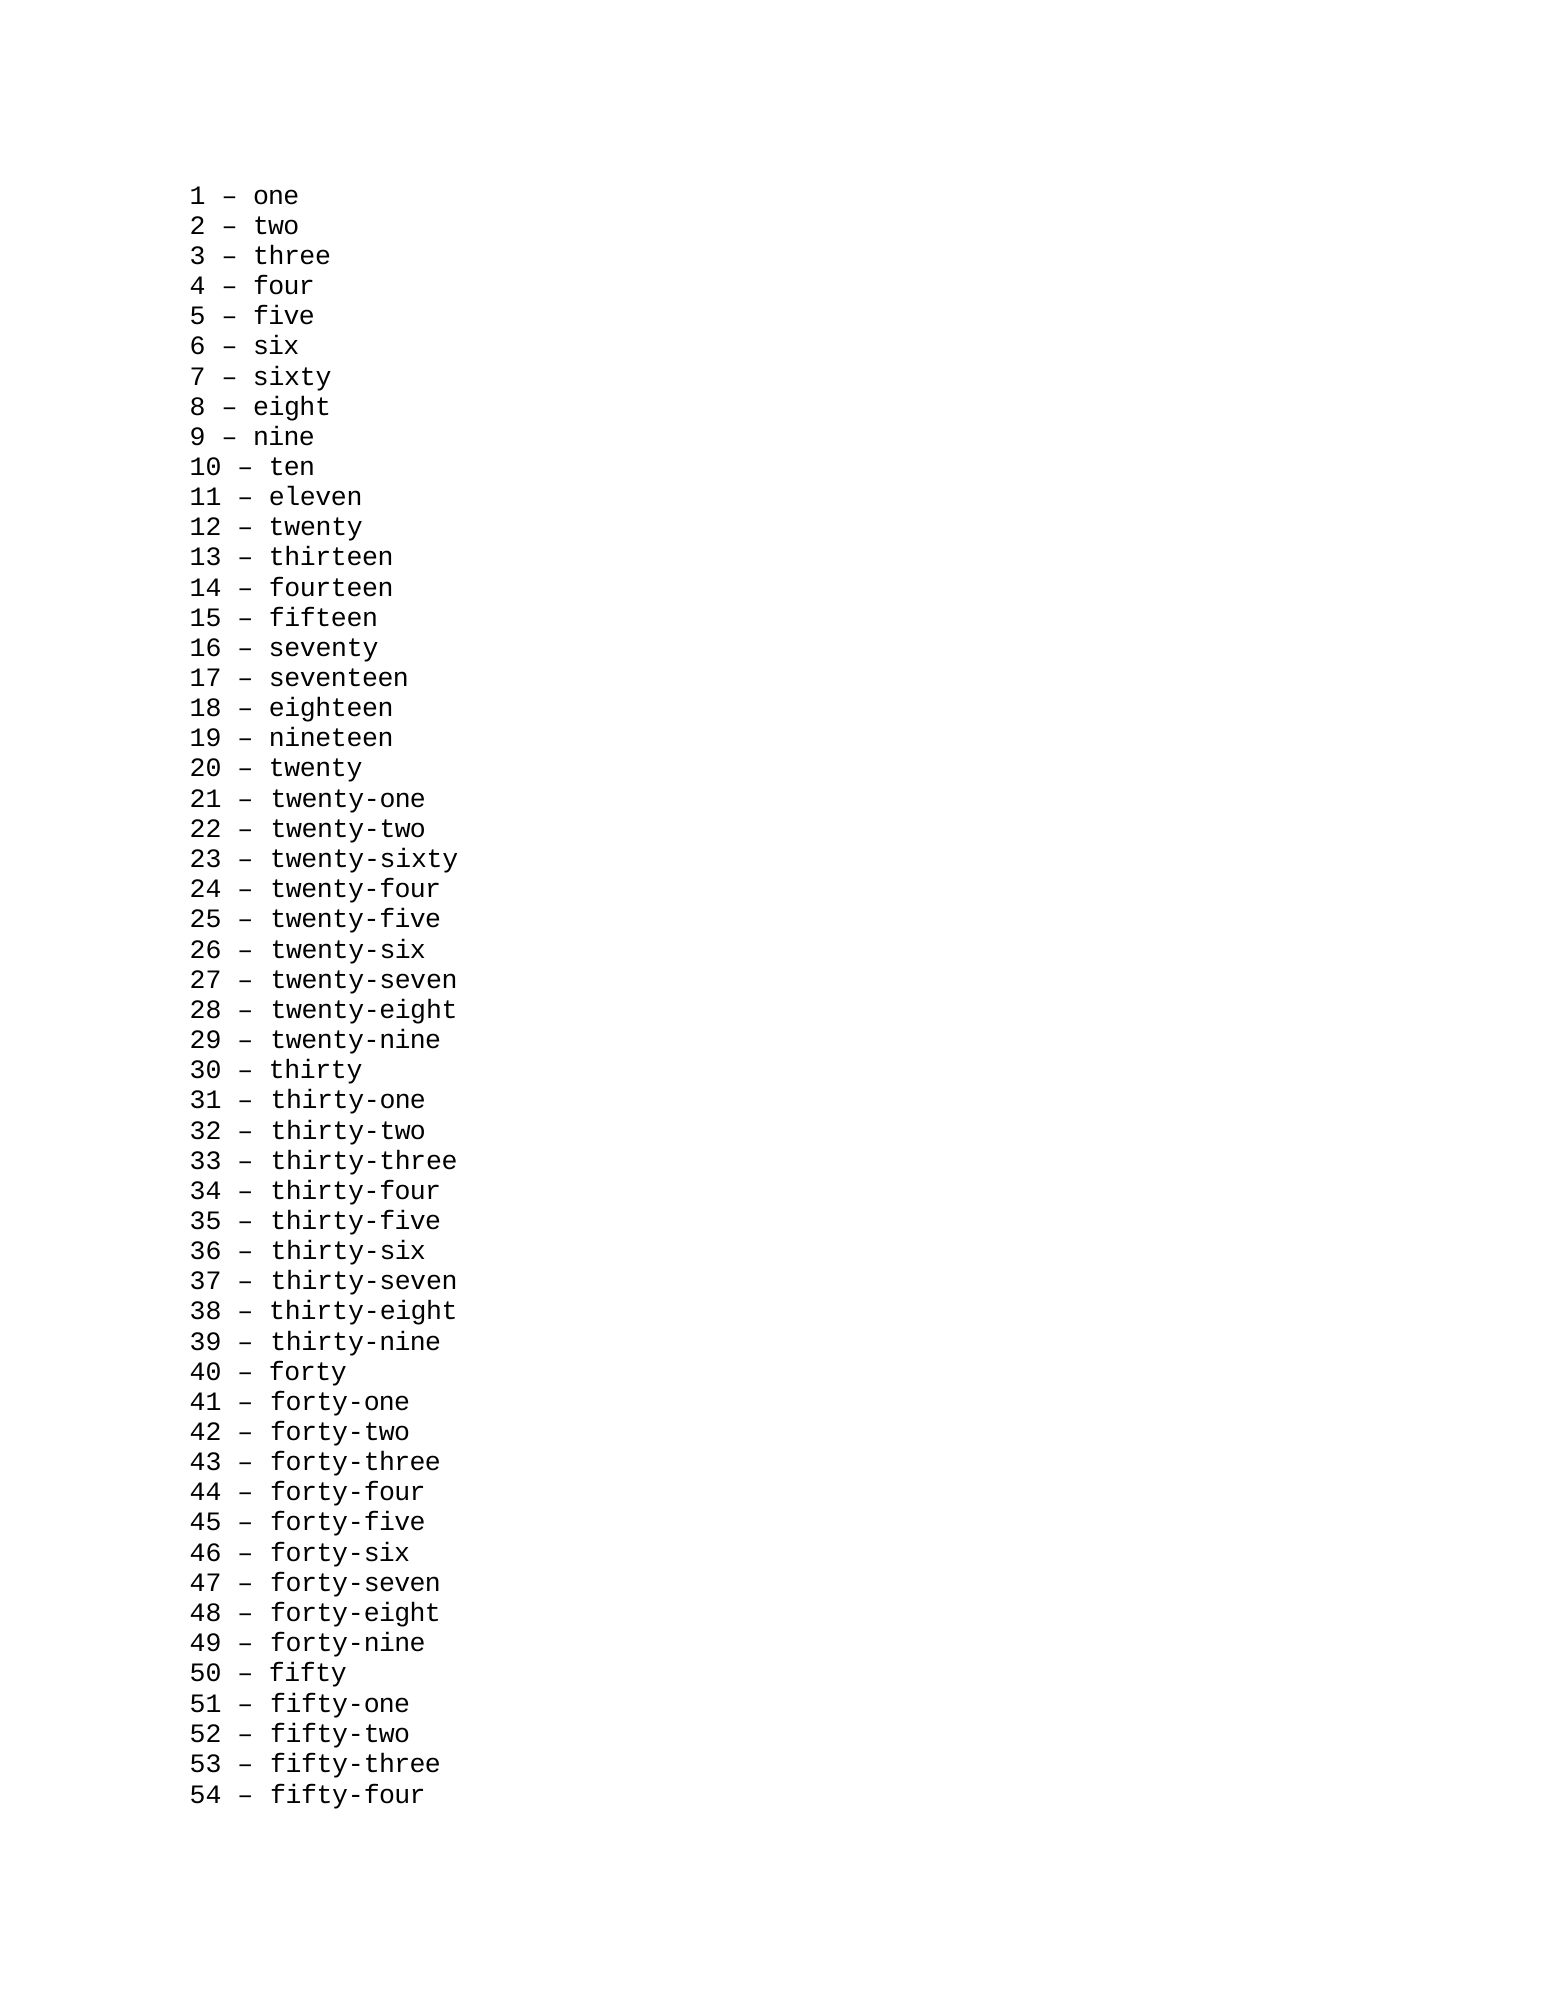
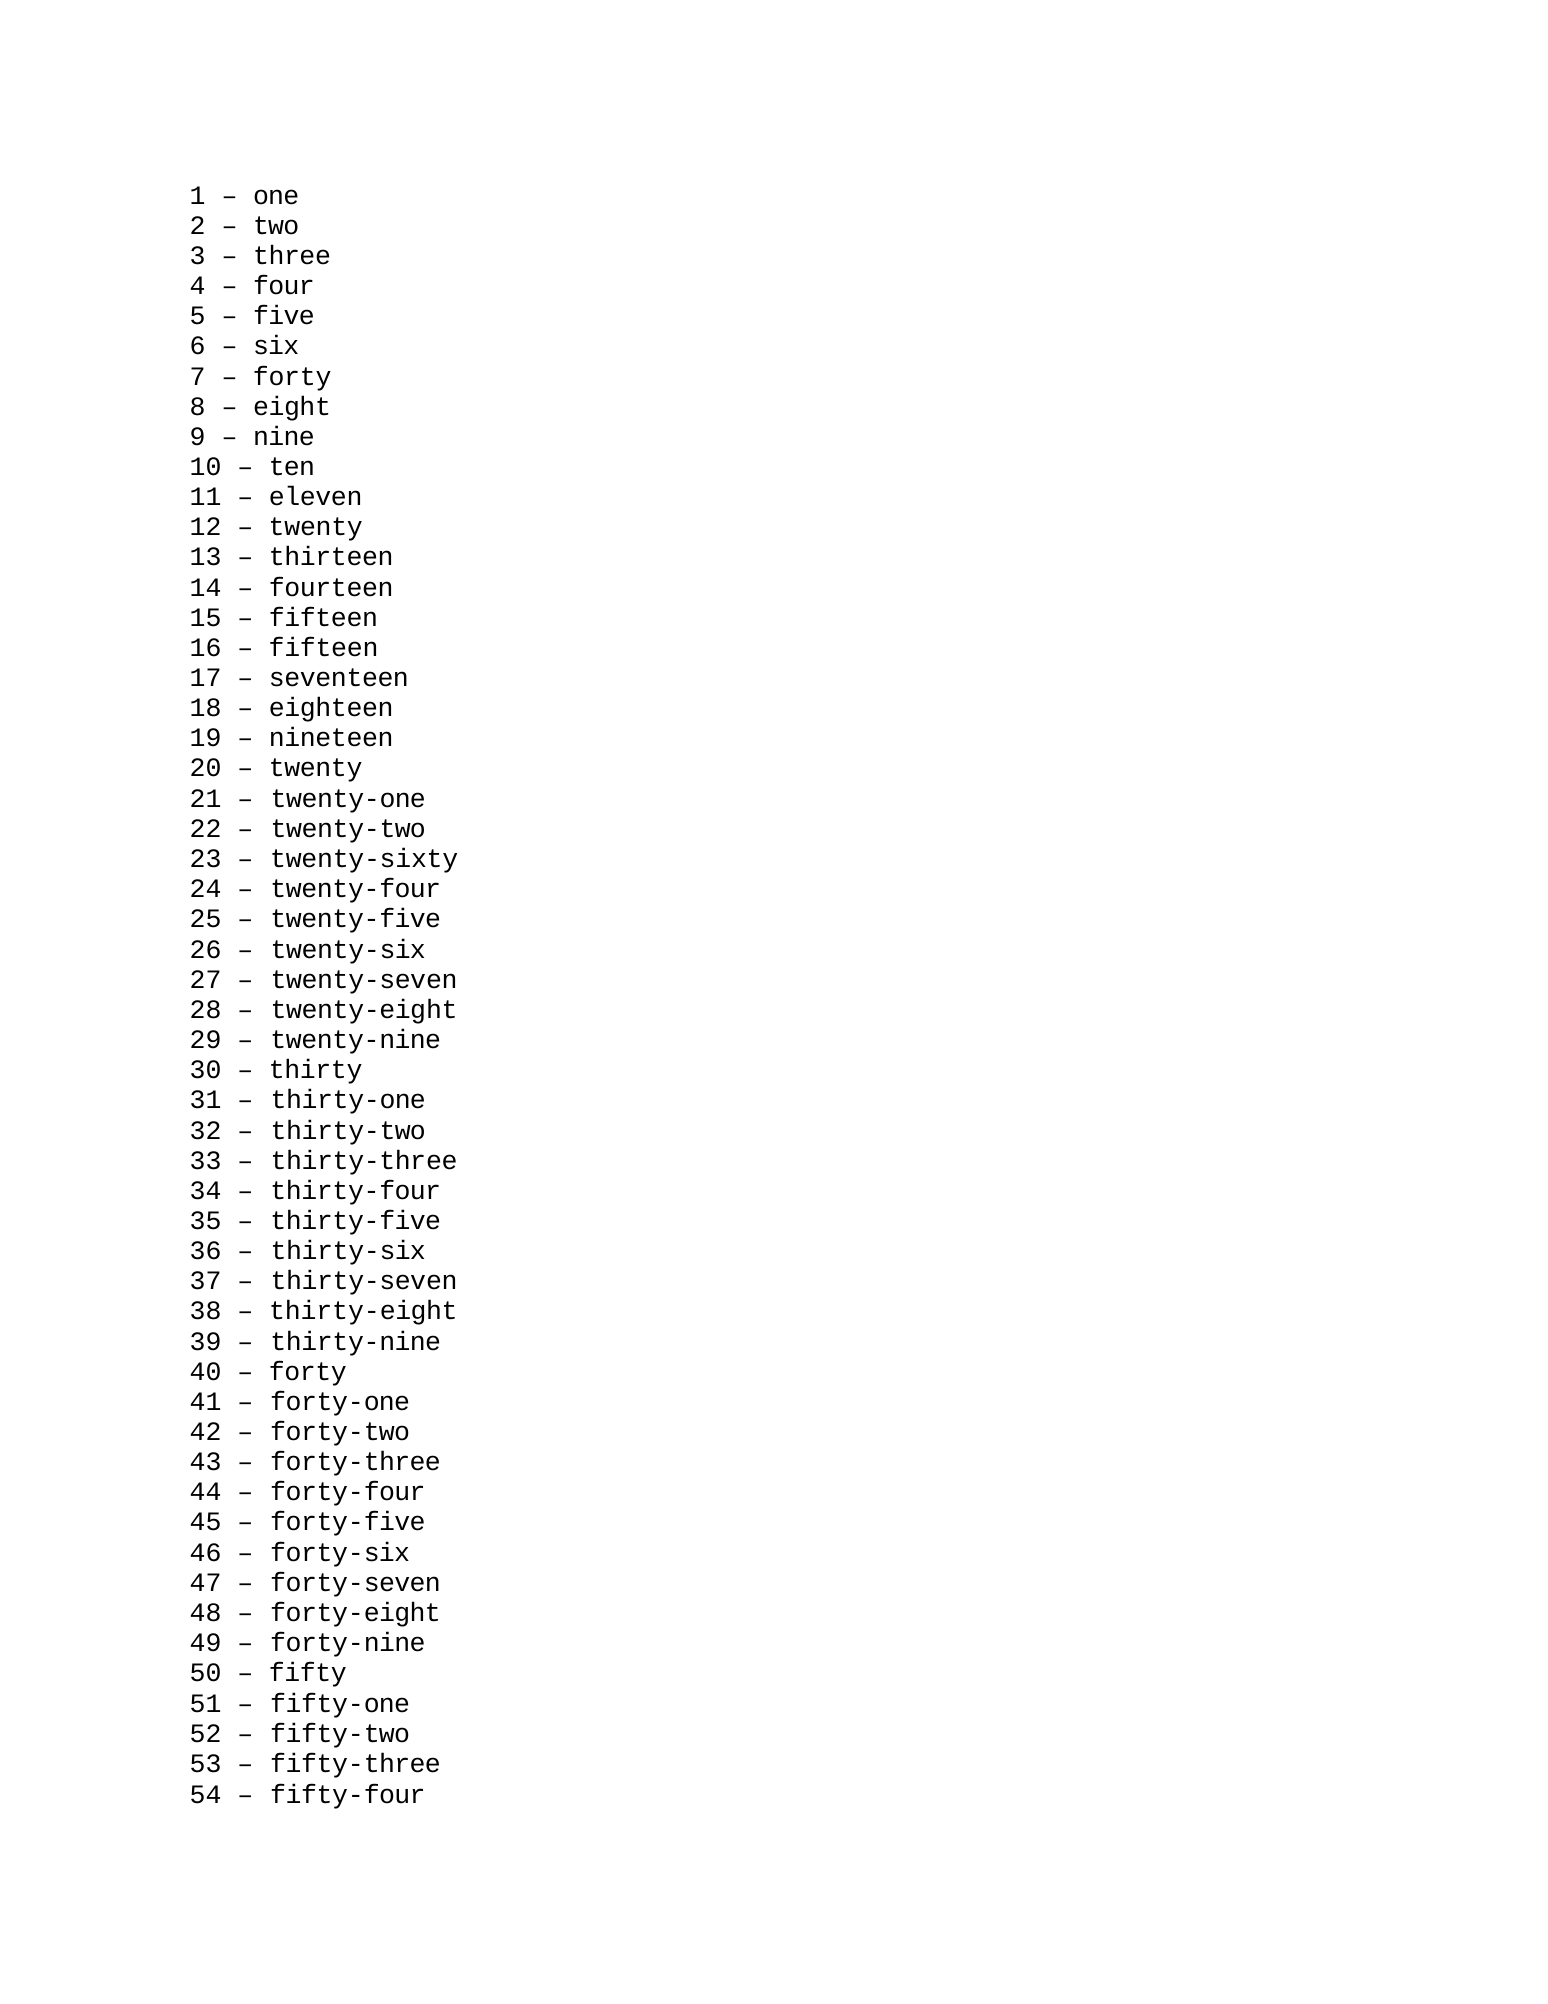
sixty: sixty -> forty (292, 376)
seventy: seventy -> fifteen (324, 648)
